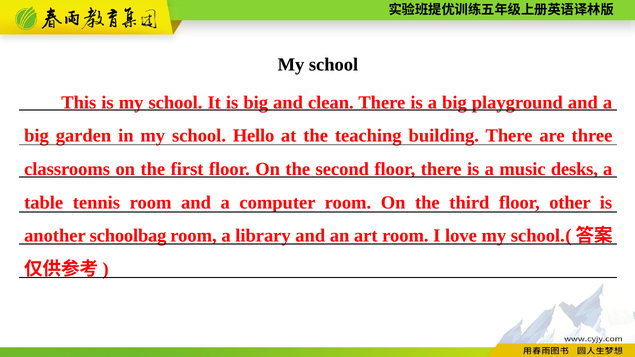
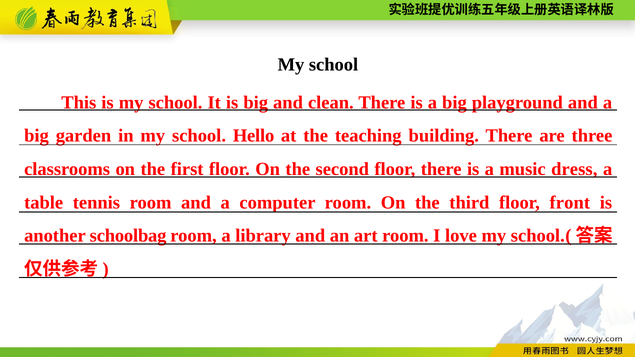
desks: desks -> dress (574, 169)
other: other -> front (570, 203)
